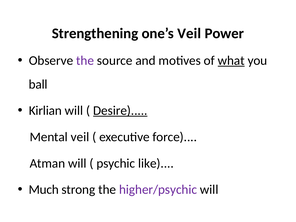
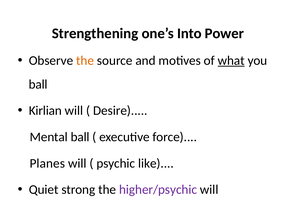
one’s Veil: Veil -> Into (189, 33)
the colour: purple -> orange (85, 61)
Desire underline: present -> none (120, 111)
Mental veil: veil -> ball (80, 137)
Atman: Atman -> Planes (47, 163)
Much: Much -> Quiet (44, 190)
